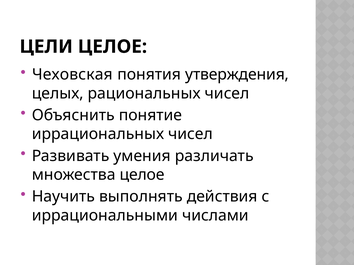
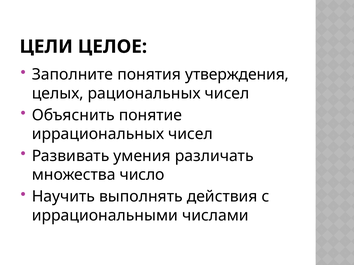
Чеховская: Чеховская -> Заполните (72, 75)
множества целое: целое -> число (142, 175)
